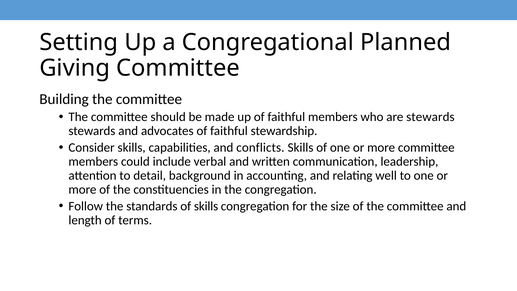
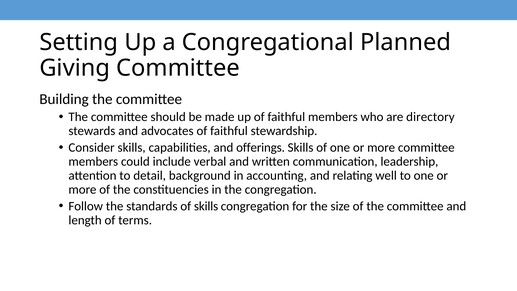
are stewards: stewards -> directory (430, 117)
conflicts: conflicts -> offerings (261, 148)
